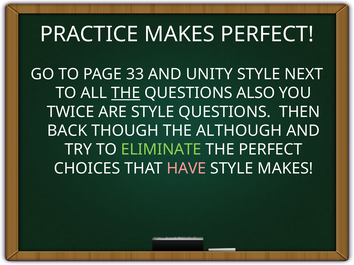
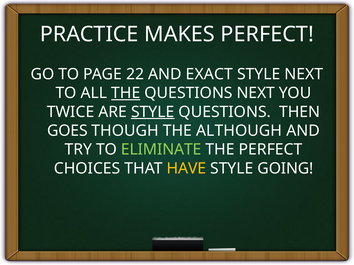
33: 33 -> 22 (135, 74)
UNITY: UNITY -> EXACT (209, 74)
QUESTIONS ALSO: ALSO -> NEXT (256, 93)
STYLE underline: none -> present (153, 112)
BACK: BACK -> GOES (67, 131)
HAVE colour: pink -> yellow (186, 169)
STYLE MAKES: MAKES -> GOING (285, 169)
